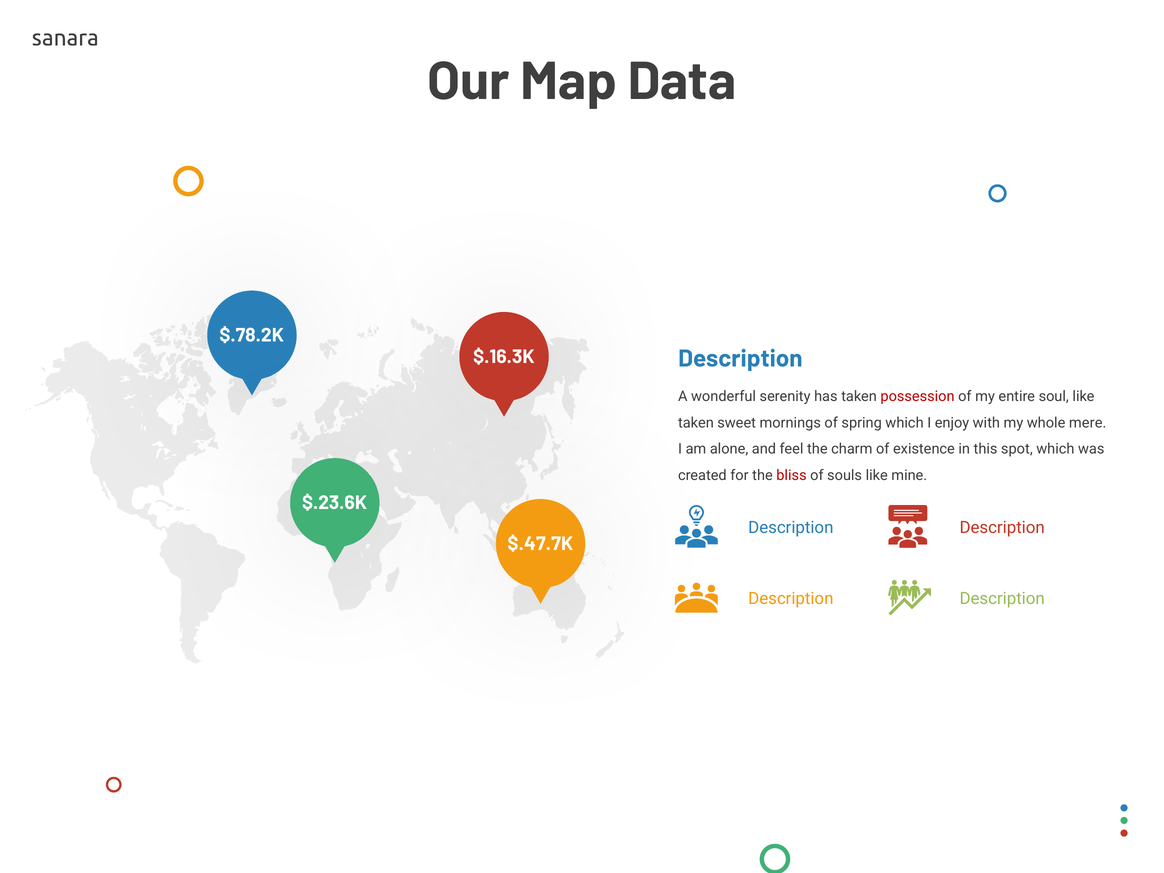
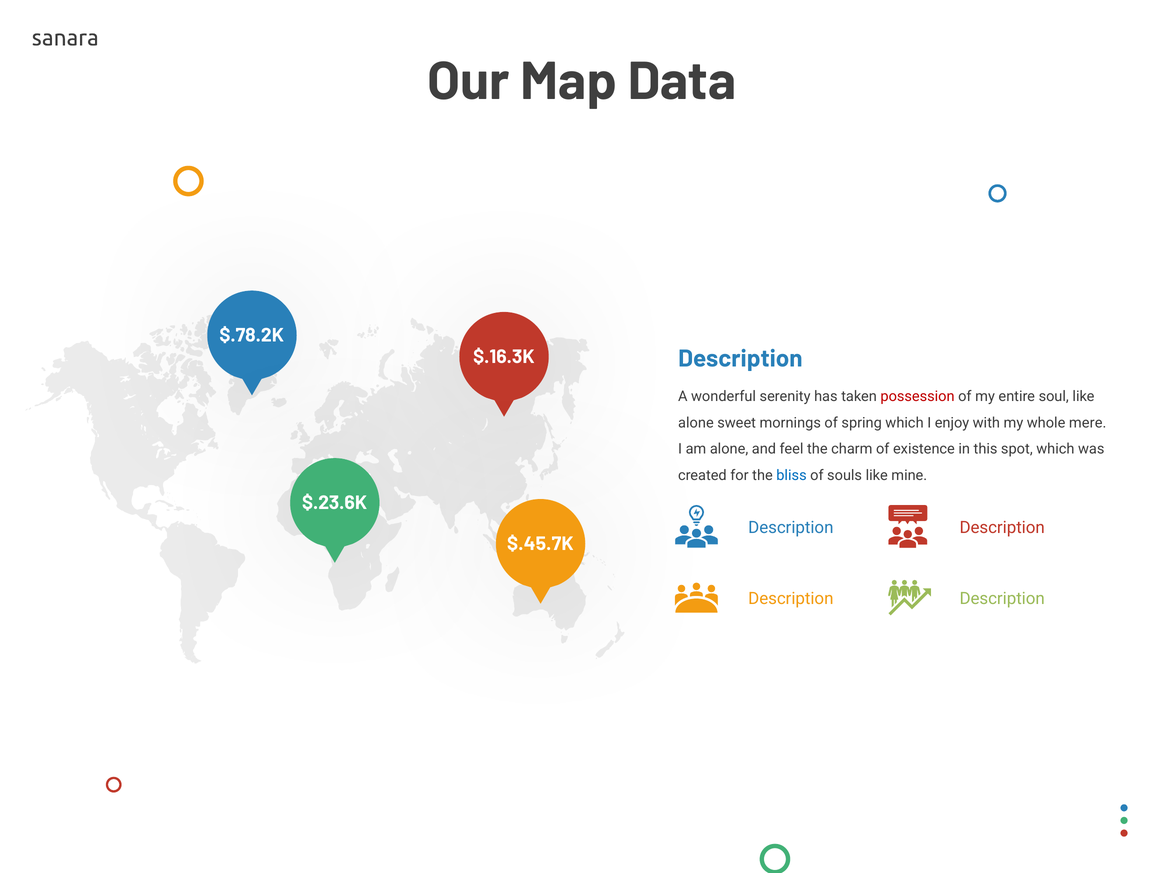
taken: taken -> alone (696, 423)
bliss colour: red -> blue (791, 475)
$.47.7K: $.47.7K -> $.45.7K (540, 544)
